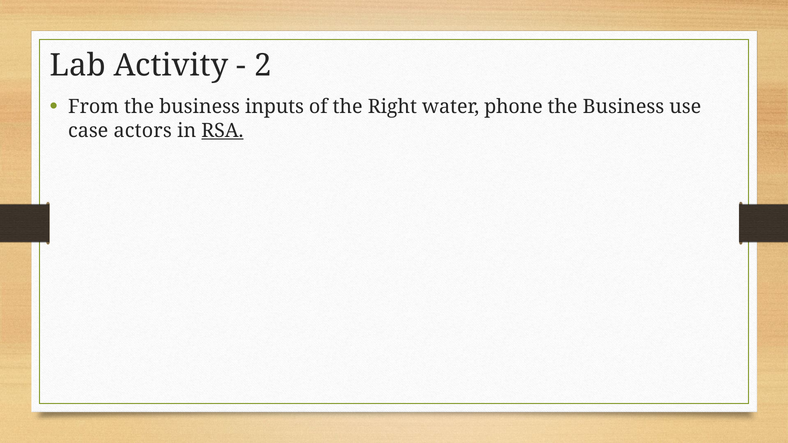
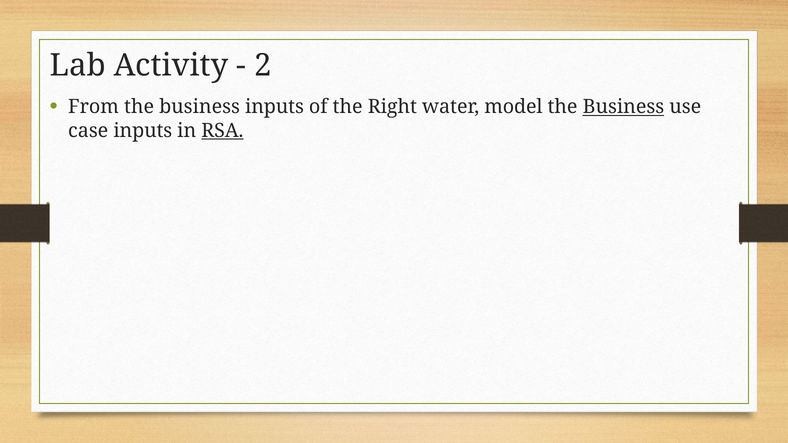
phone: phone -> model (513, 107)
Business underline: none -> present (623, 107)
case actors: actors -> inputs (143, 131)
